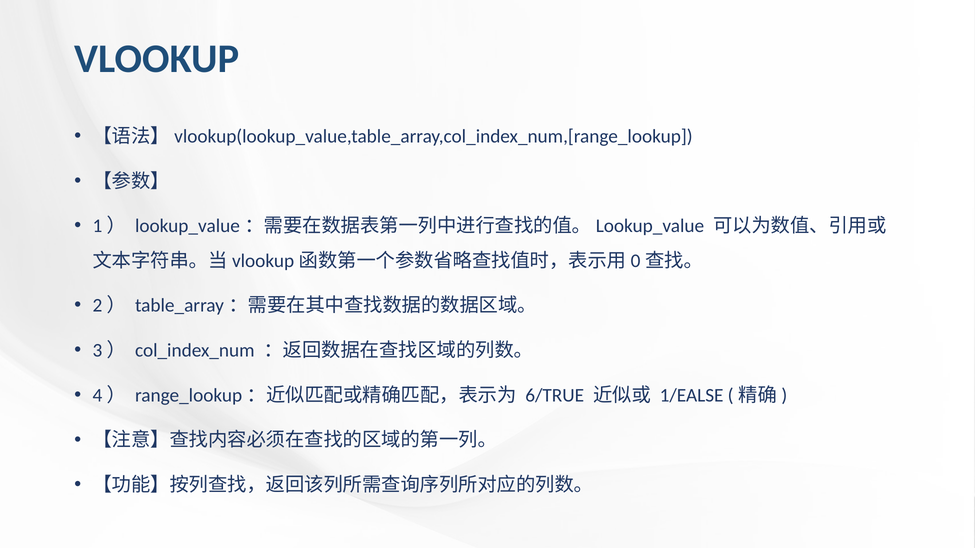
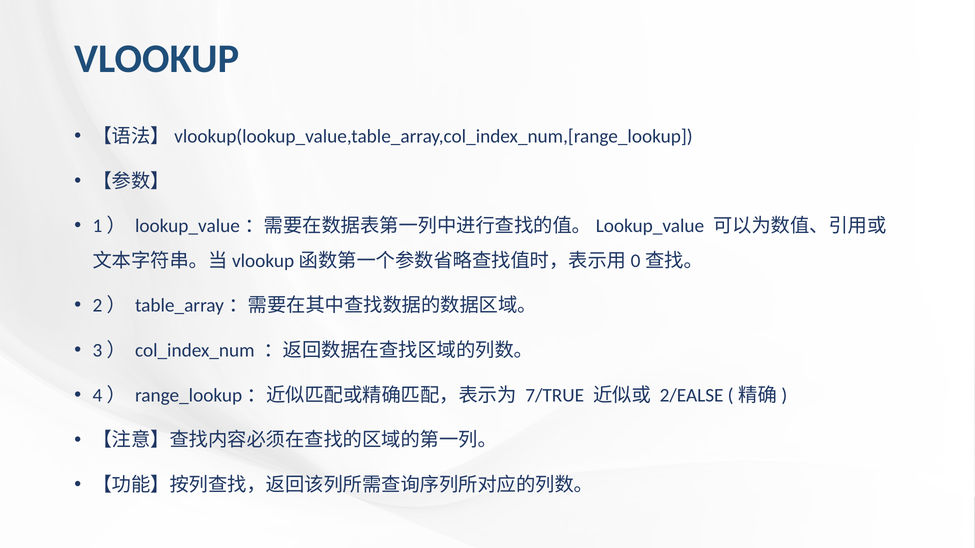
6/TRUE: 6/TRUE -> 7/TRUE (555, 396)
1/EALSE: 1/EALSE -> 2/EALSE (692, 396)
